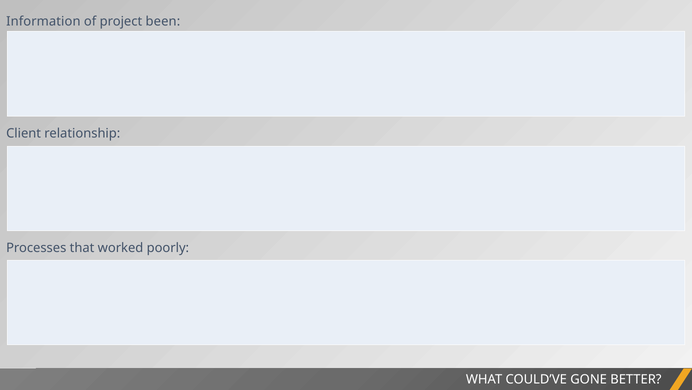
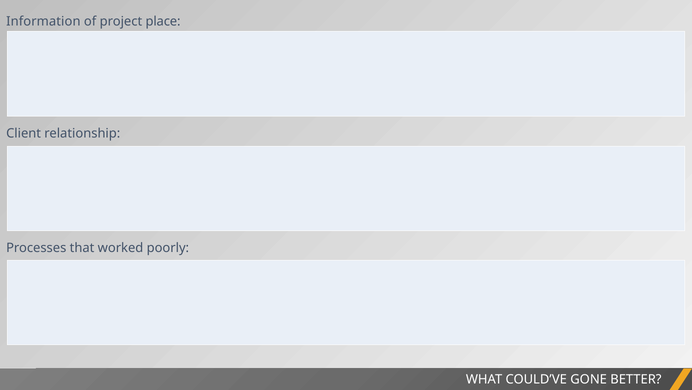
been: been -> place (163, 21)
